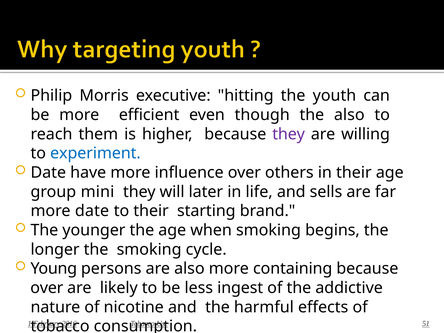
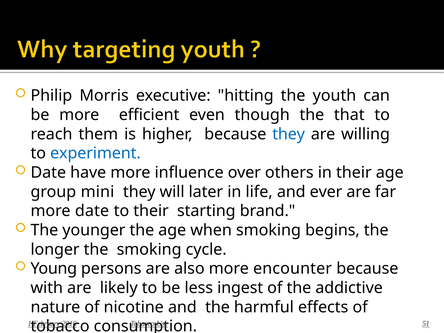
the also: also -> that (349, 115)
they colour: purple -> blue (289, 134)
sells: sells -> ever (326, 192)
containing: containing -> encounter (293, 269)
over: over -> with (47, 288)
